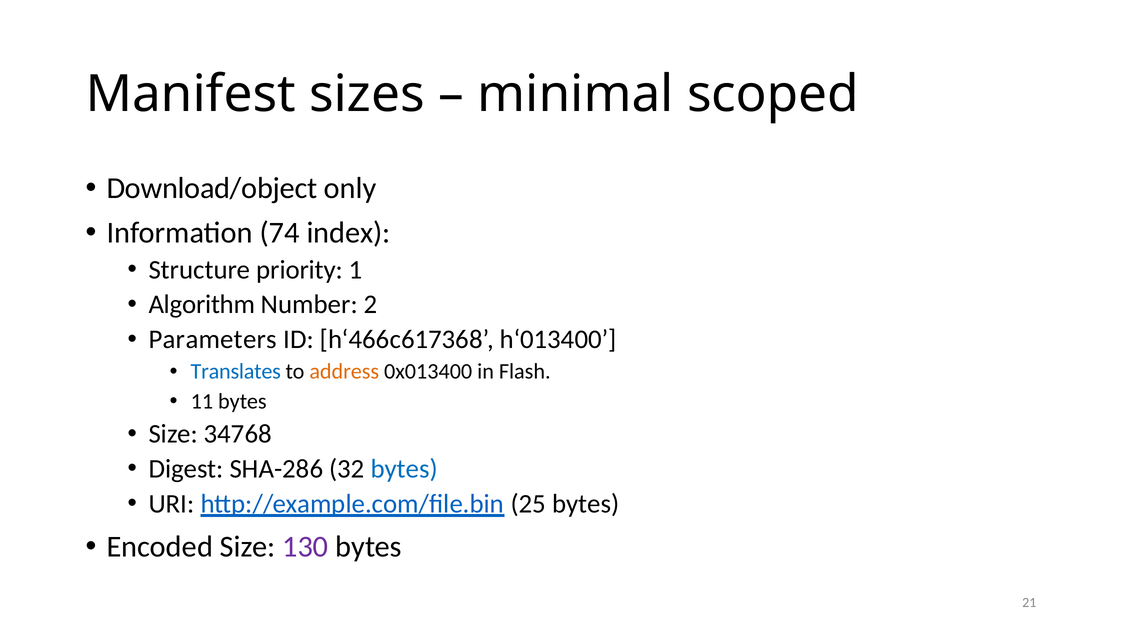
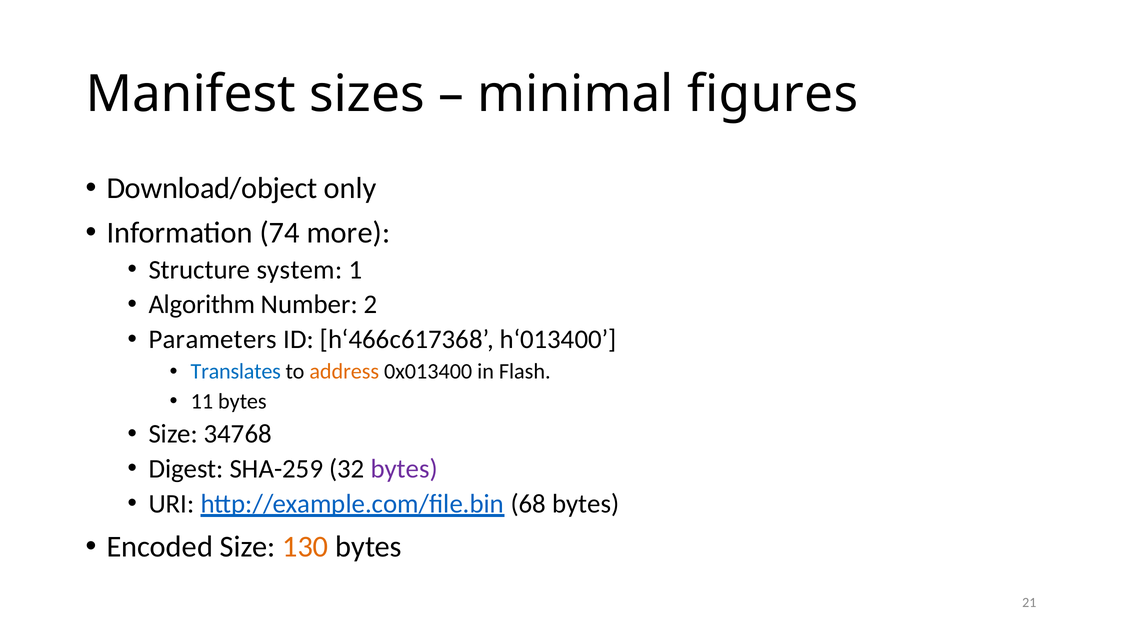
scoped: scoped -> figures (773, 94)
index: index -> more (348, 233)
priority: priority -> system (299, 270)
SHA-286: SHA-286 -> SHA-259 (276, 469)
bytes colour: blue -> purple (404, 469)
25: 25 -> 68 (528, 504)
130 colour: purple -> orange (305, 547)
